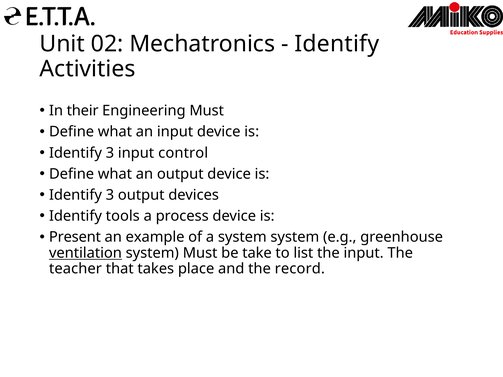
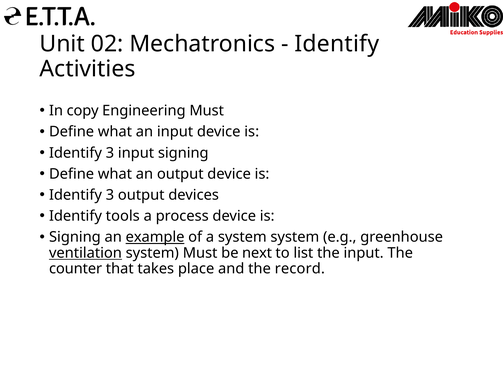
their: their -> copy (83, 111)
input control: control -> signing (183, 153)
Present: Present -> Signing (75, 237)
example underline: none -> present (155, 237)
take: take -> next (257, 253)
teacher: teacher -> counter (76, 269)
